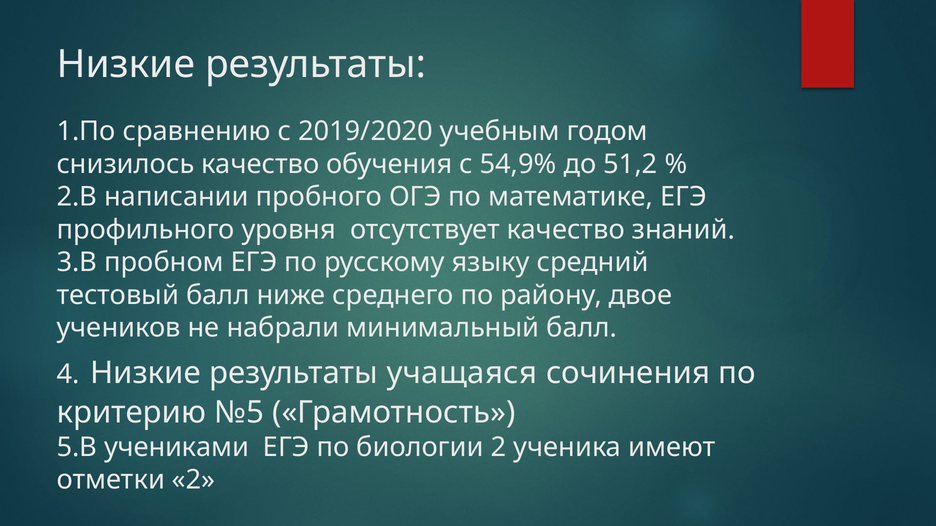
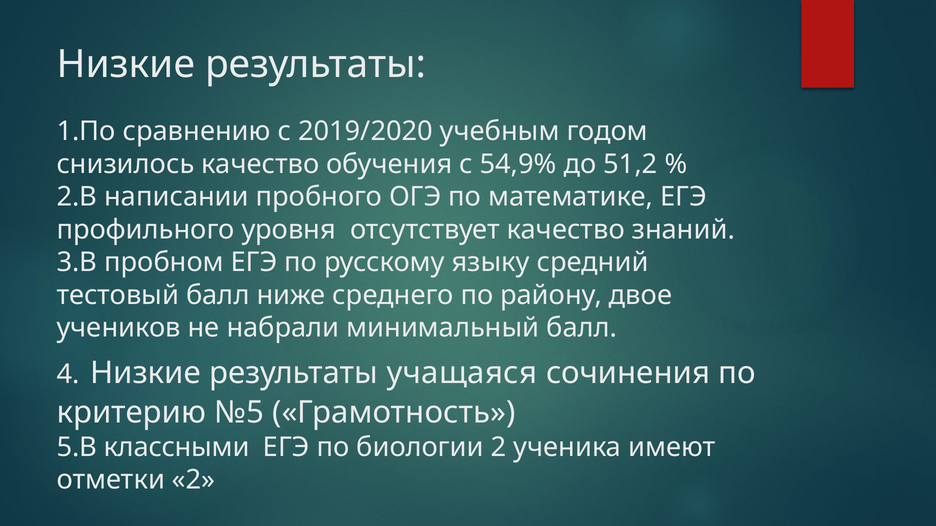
учениками: учениками -> классными (177, 447)
